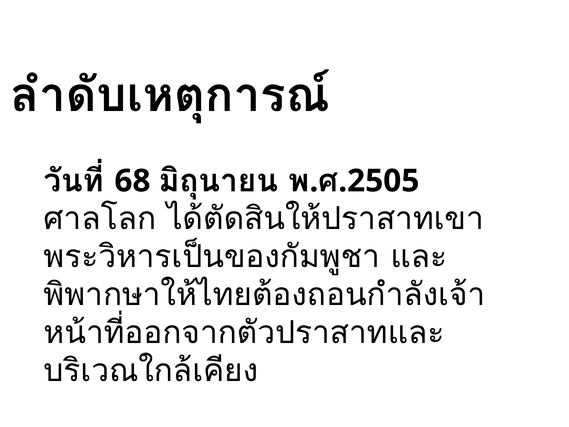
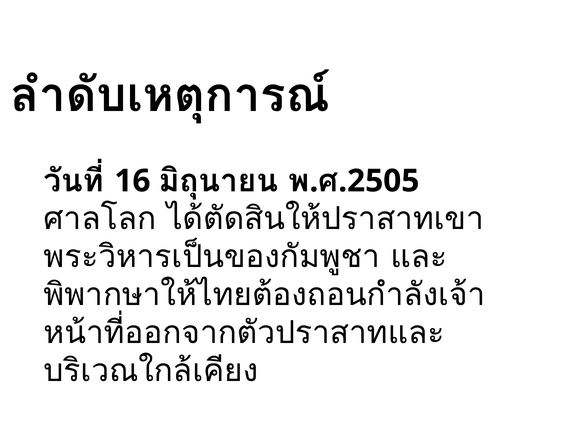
68: 68 -> 16 (132, 181)
